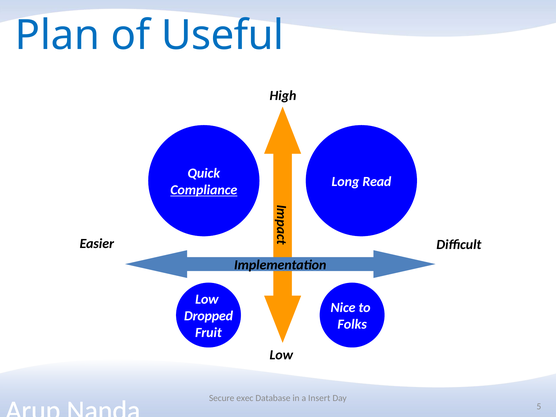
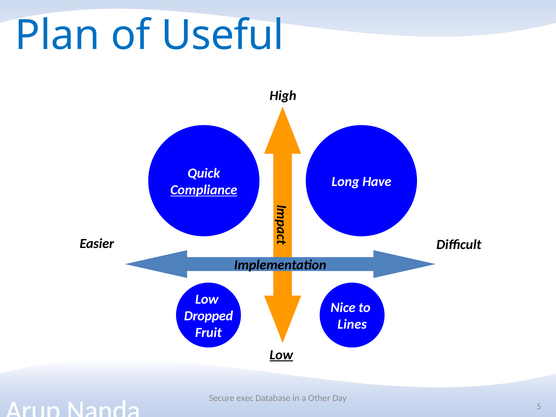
Read: Read -> Have (377, 182)
Folks: Folks -> Lines (352, 324)
Low underline: none -> present (281, 355)
Insert: Insert -> Other (319, 398)
